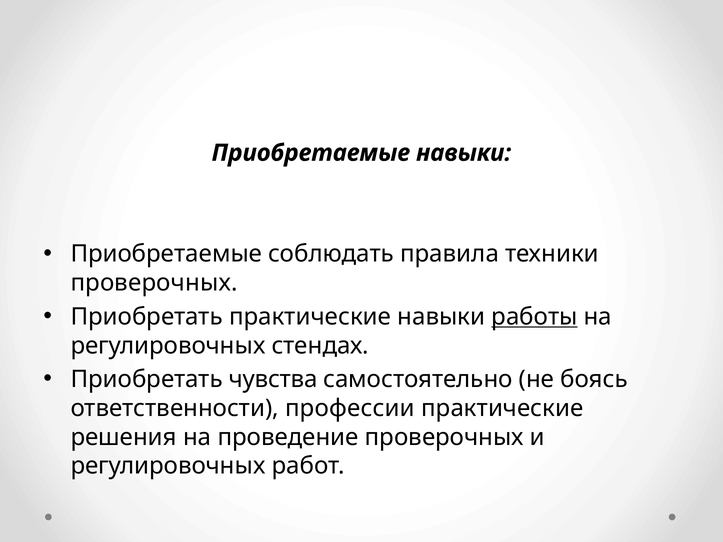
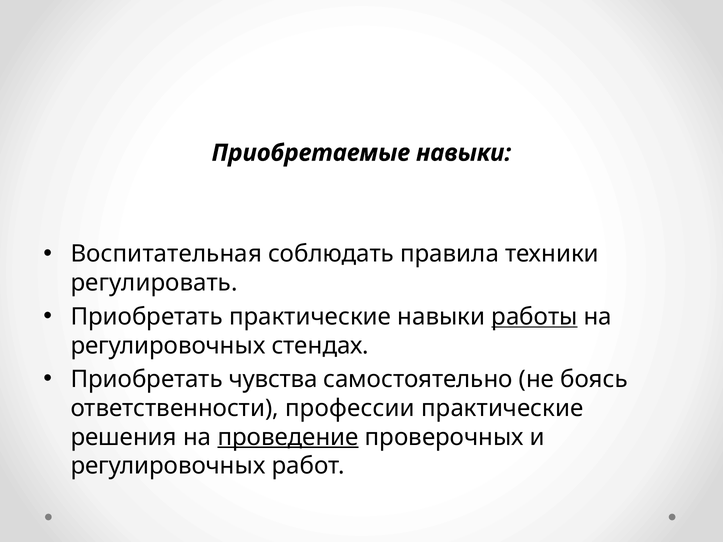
Приобретаемые: Приобретаемые -> Воспитательная (166, 254)
проверочных: проверочных -> регулировать (154, 283)
проведение underline: none -> present (288, 437)
